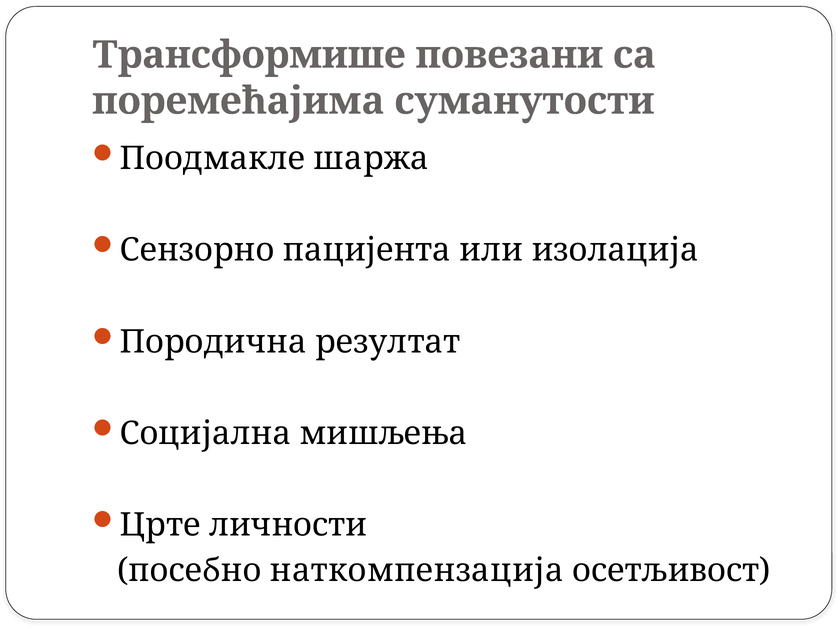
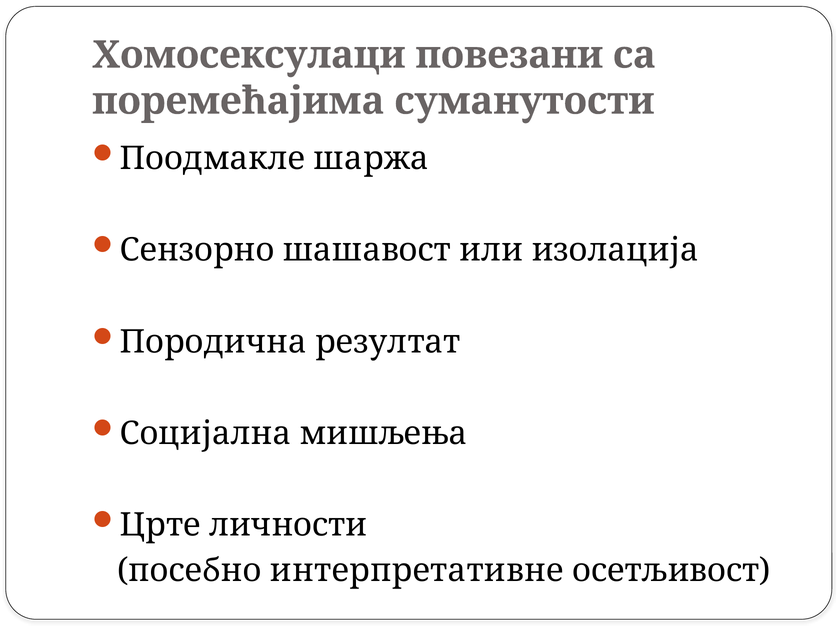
Трансформише: Трансформише -> Хомосексулаци (249, 55)
пацијента: пацијента -> шашавост (367, 250)
наткомпензација: наткомпензација -> интерпретативне (417, 571)
